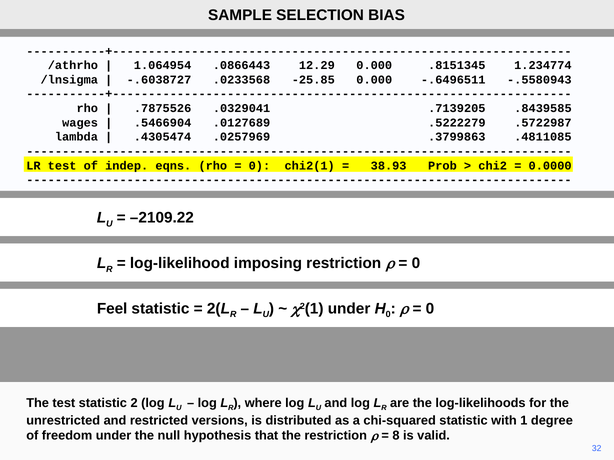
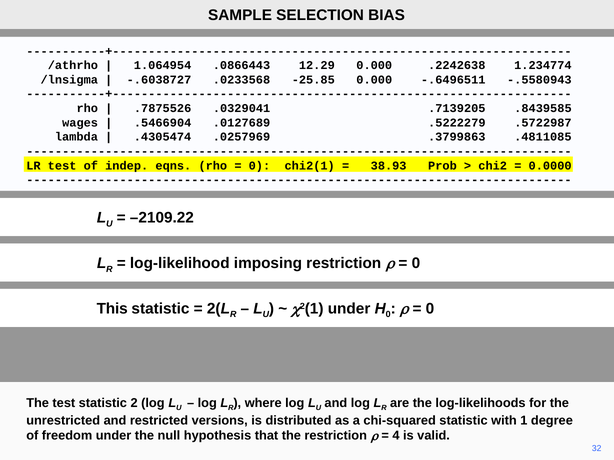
.8151345: .8151345 -> .2242638 (457, 65)
Feel: Feel -> This (112, 309)
8: 8 -> 4 (396, 436)
